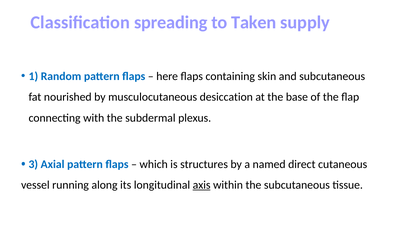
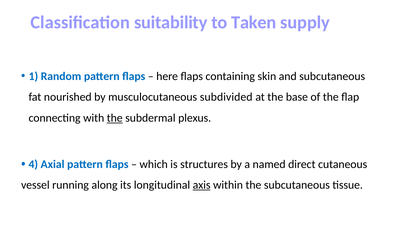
spreading: spreading -> suitability (171, 23)
desiccation: desiccation -> subdivided (226, 97)
the underline: none -> present (115, 118)
3: 3 -> 4 (33, 164)
